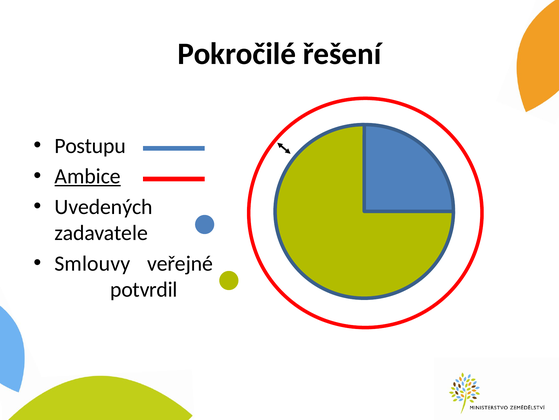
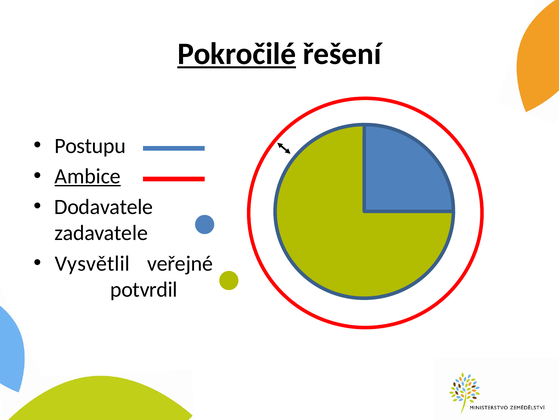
Pokročilé underline: none -> present (237, 54)
Uvedených: Uvedených -> Dodavatele (104, 207)
Smlouvy: Smlouvy -> Vysvětlil (92, 263)
